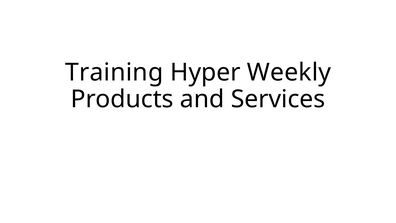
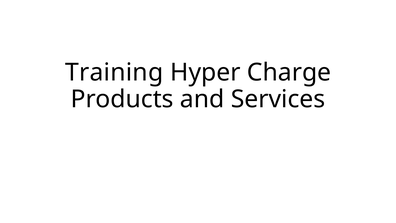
Weekly: Weekly -> Charge (289, 72)
